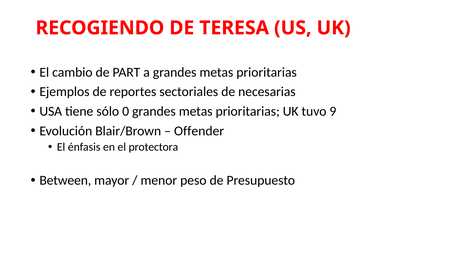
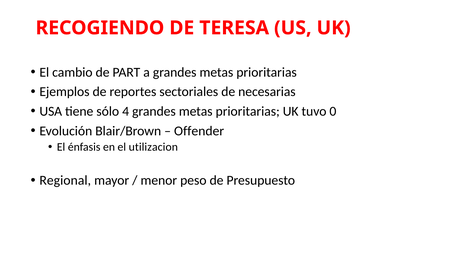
0: 0 -> 4 (126, 111)
9: 9 -> 0 (333, 111)
protectora: protectora -> utilizacion (153, 147)
Between: Between -> Regional (65, 180)
